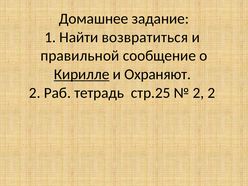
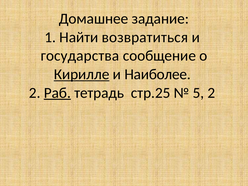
правильной: правильной -> государства (80, 56)
Охраняют: Охраняют -> Наиболее (158, 74)
Раб underline: none -> present (57, 93)
2: 2 -> 5 (198, 93)
